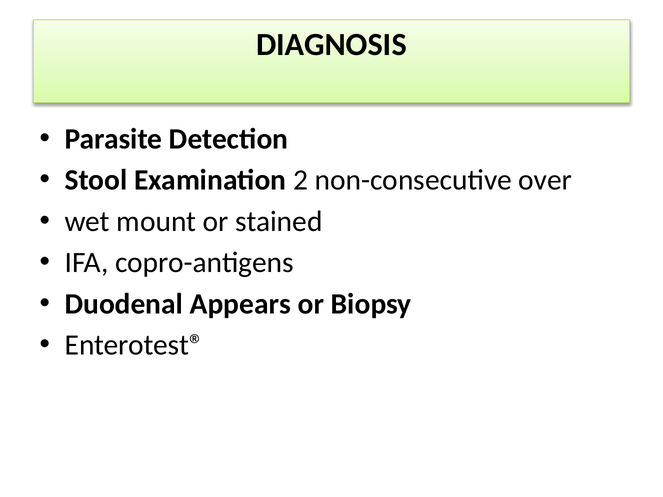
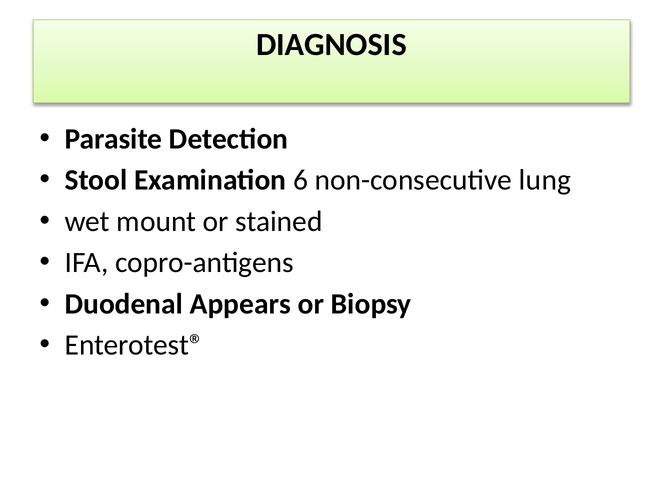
2: 2 -> 6 (301, 180)
over: over -> lung (545, 180)
